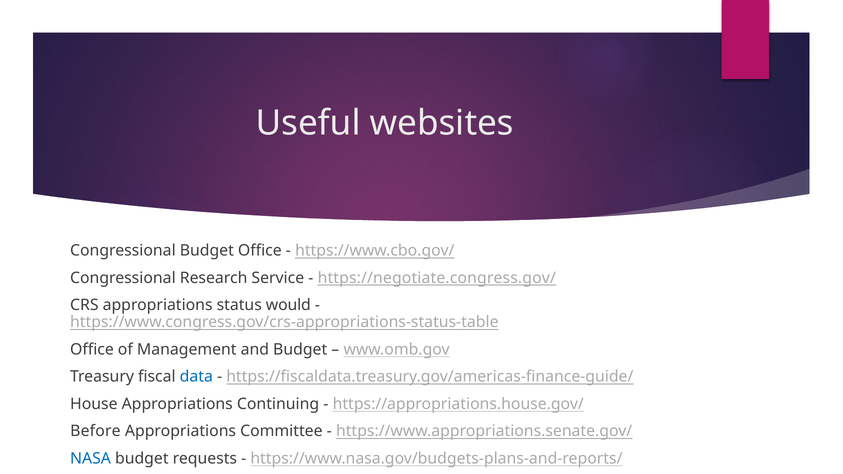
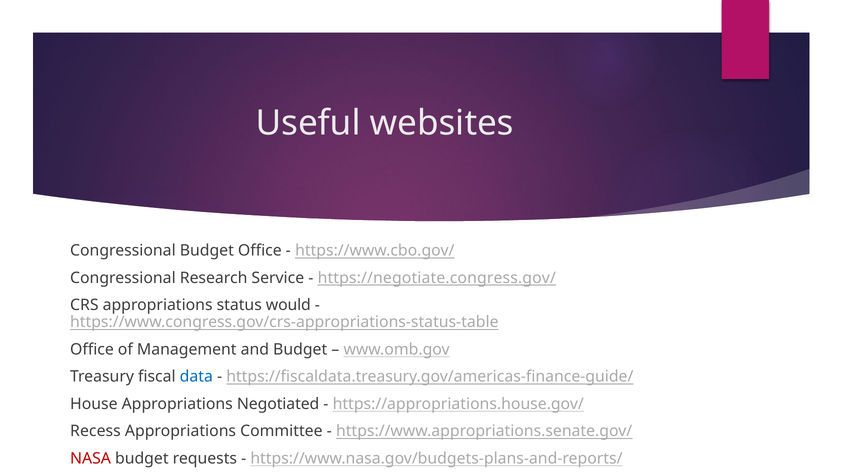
Continuing: Continuing -> Negotiated (278, 404)
Before: Before -> Recess (95, 431)
NASA colour: blue -> red (91, 459)
